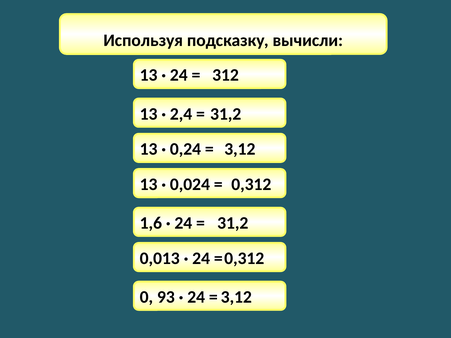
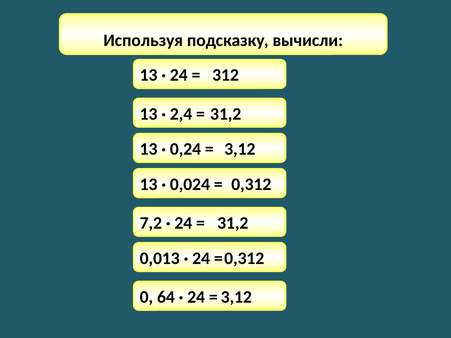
1,6: 1,6 -> 7,2 (151, 223)
93: 93 -> 64 (166, 297)
